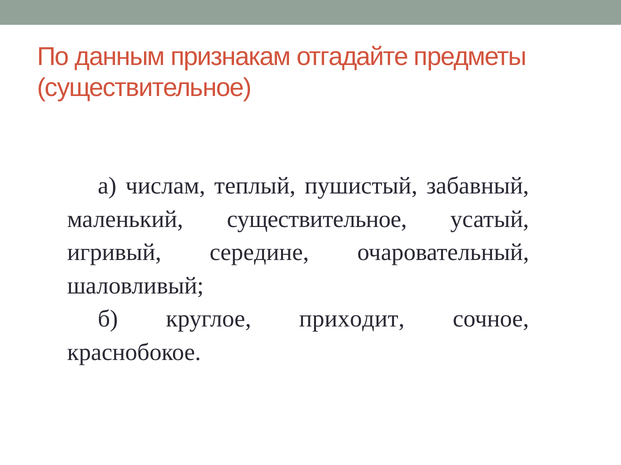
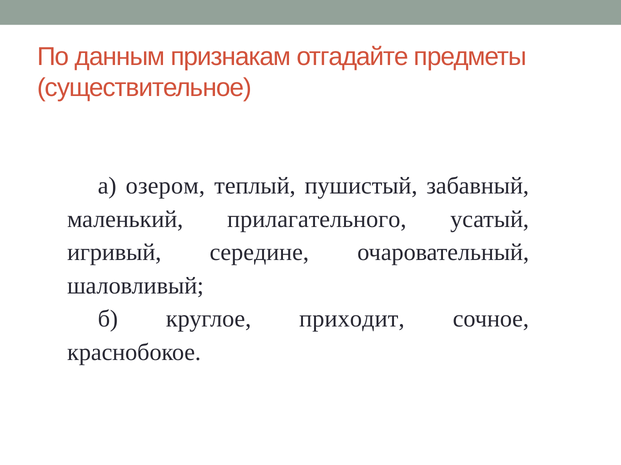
числам: числам -> озером (165, 186)
маленький существительное: существительное -> прилагательного (317, 220)
